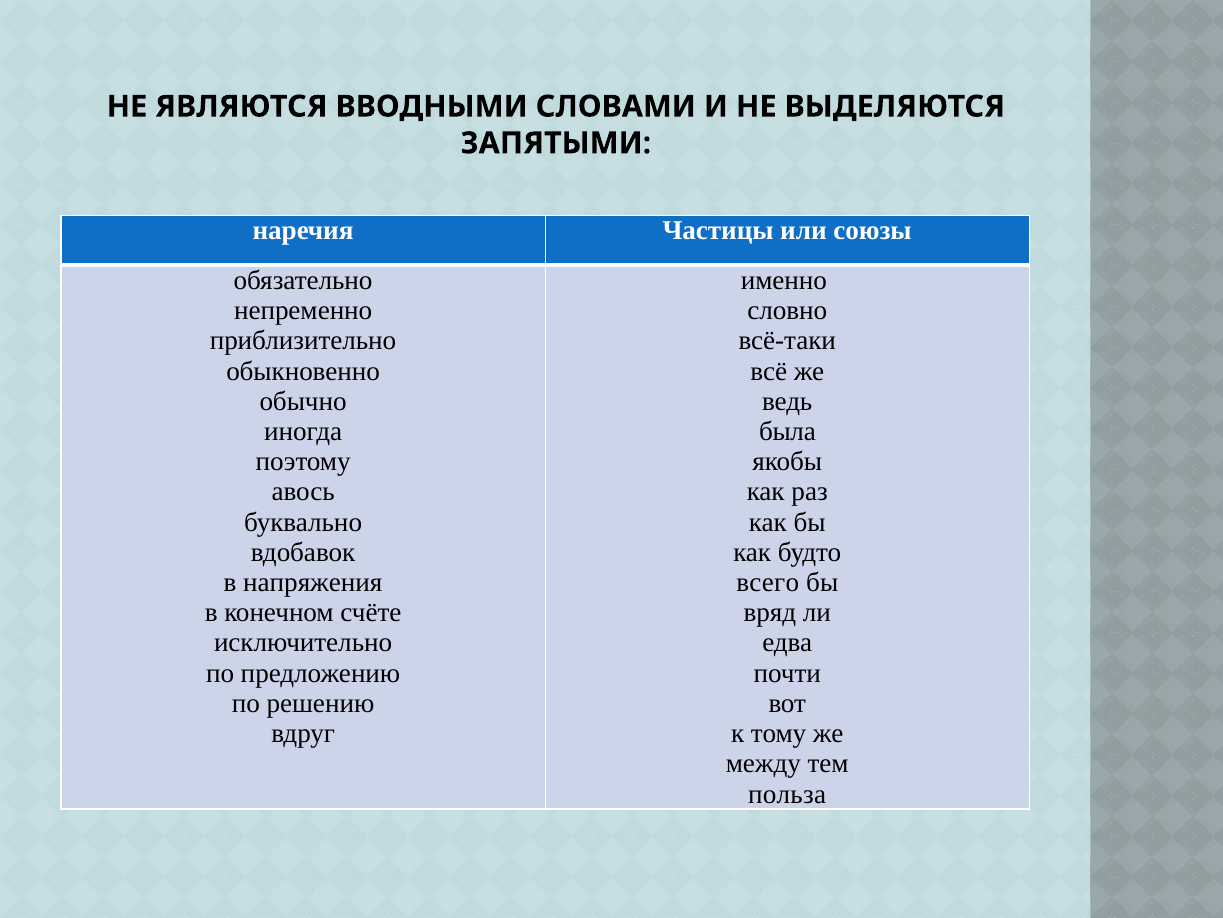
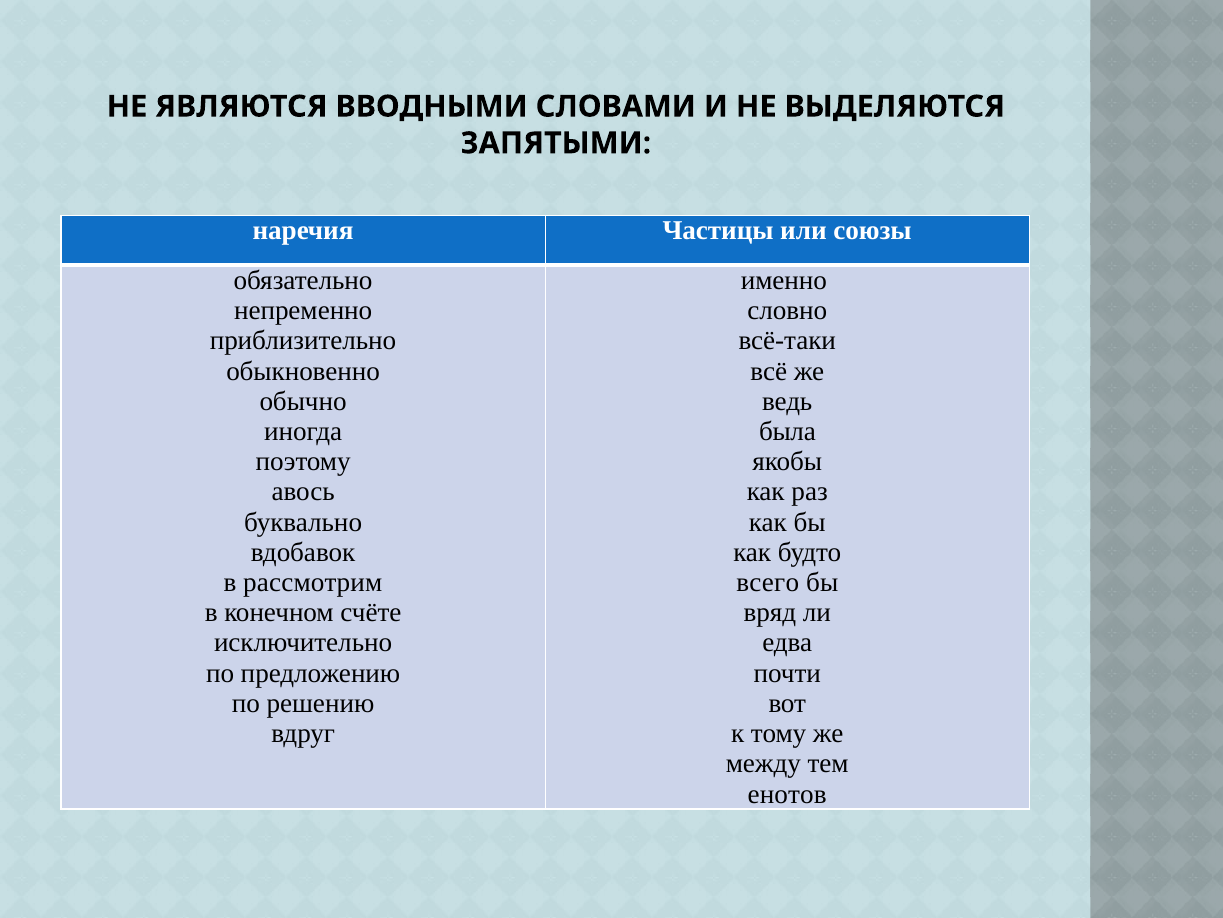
напряжения: напряжения -> рассмотрим (313, 582)
польза: польза -> енотов (787, 793)
